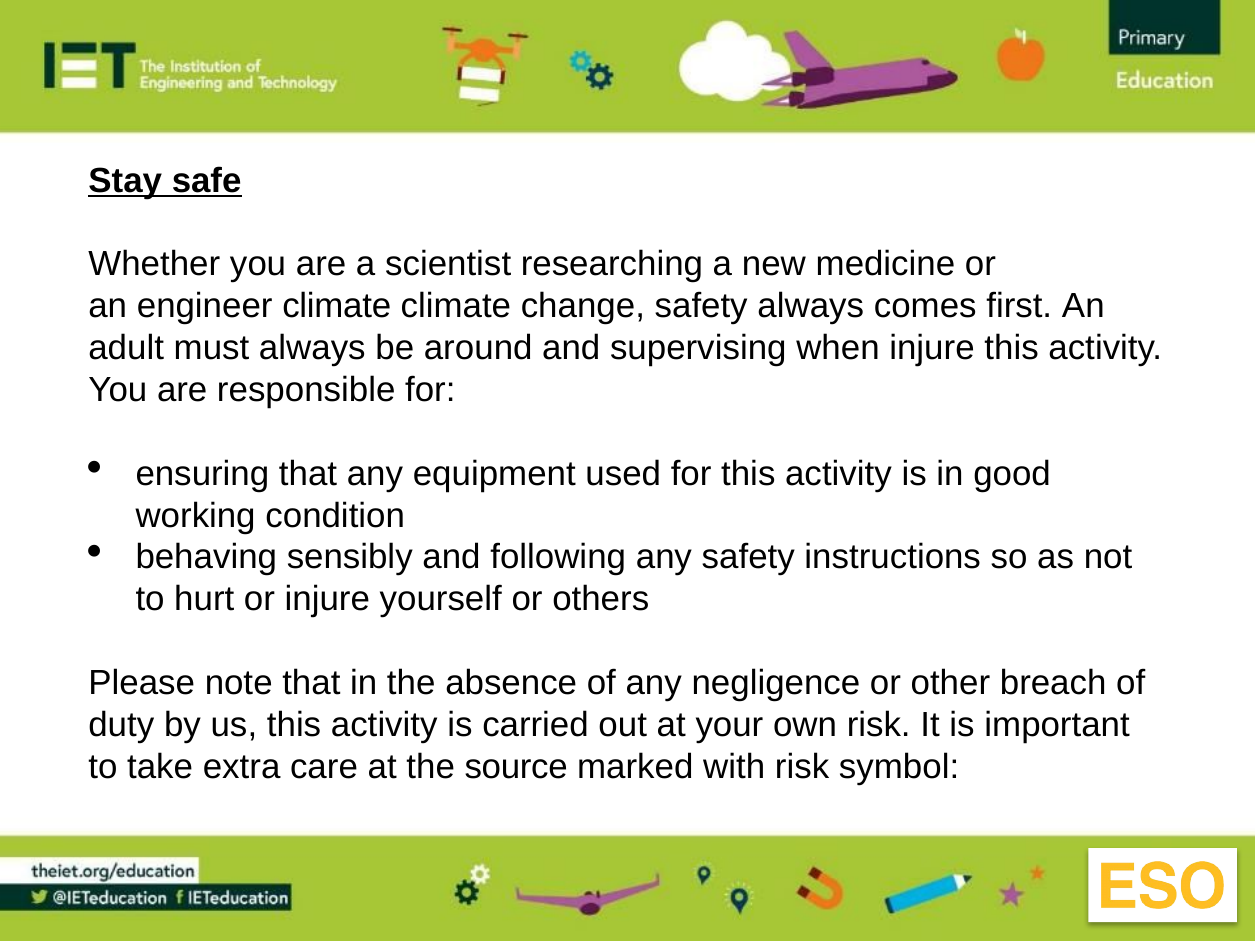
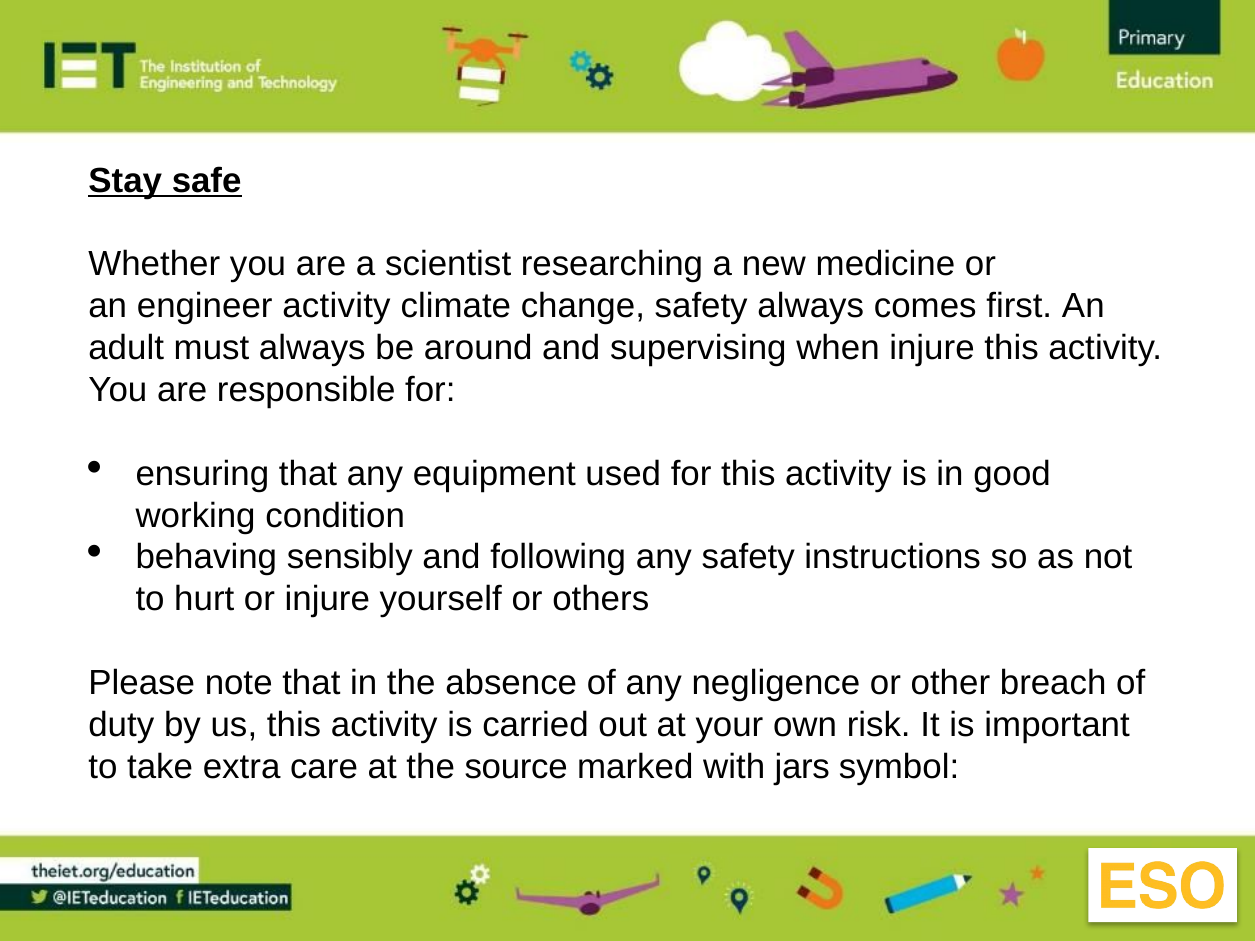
engineer climate: climate -> activity (336, 306)
with risk: risk -> jars (802, 767)
